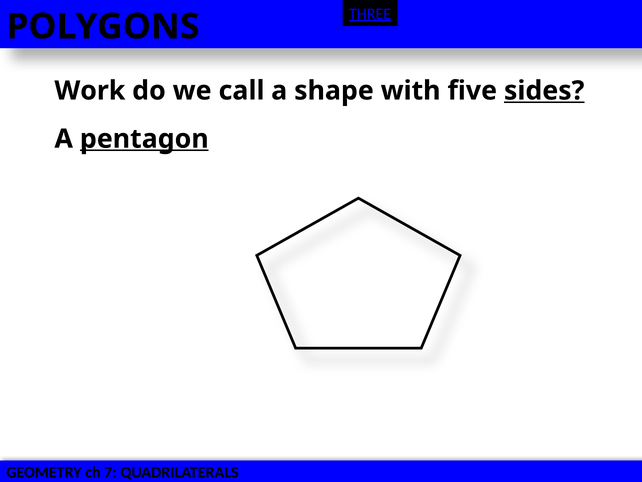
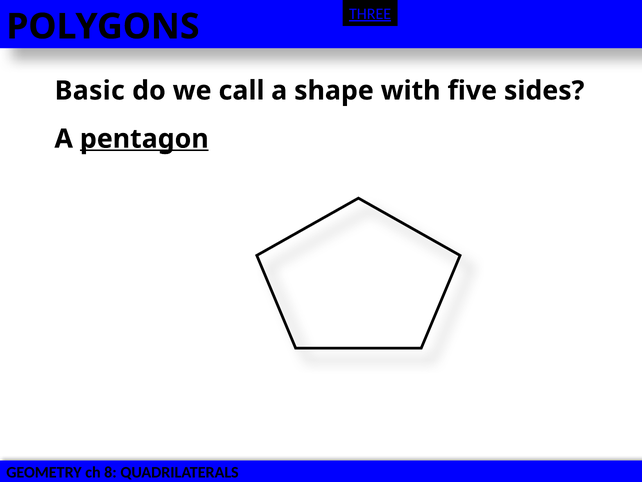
Work: Work -> Basic (90, 91)
sides underline: present -> none (544, 91)
7: 7 -> 8 (110, 472)
